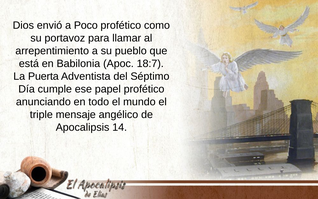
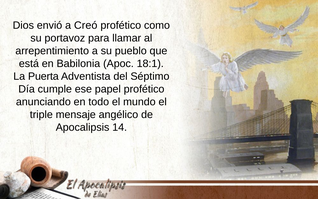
Poco: Poco -> Creó (86, 25)
18:7: 18:7 -> 18:1 (150, 64)
